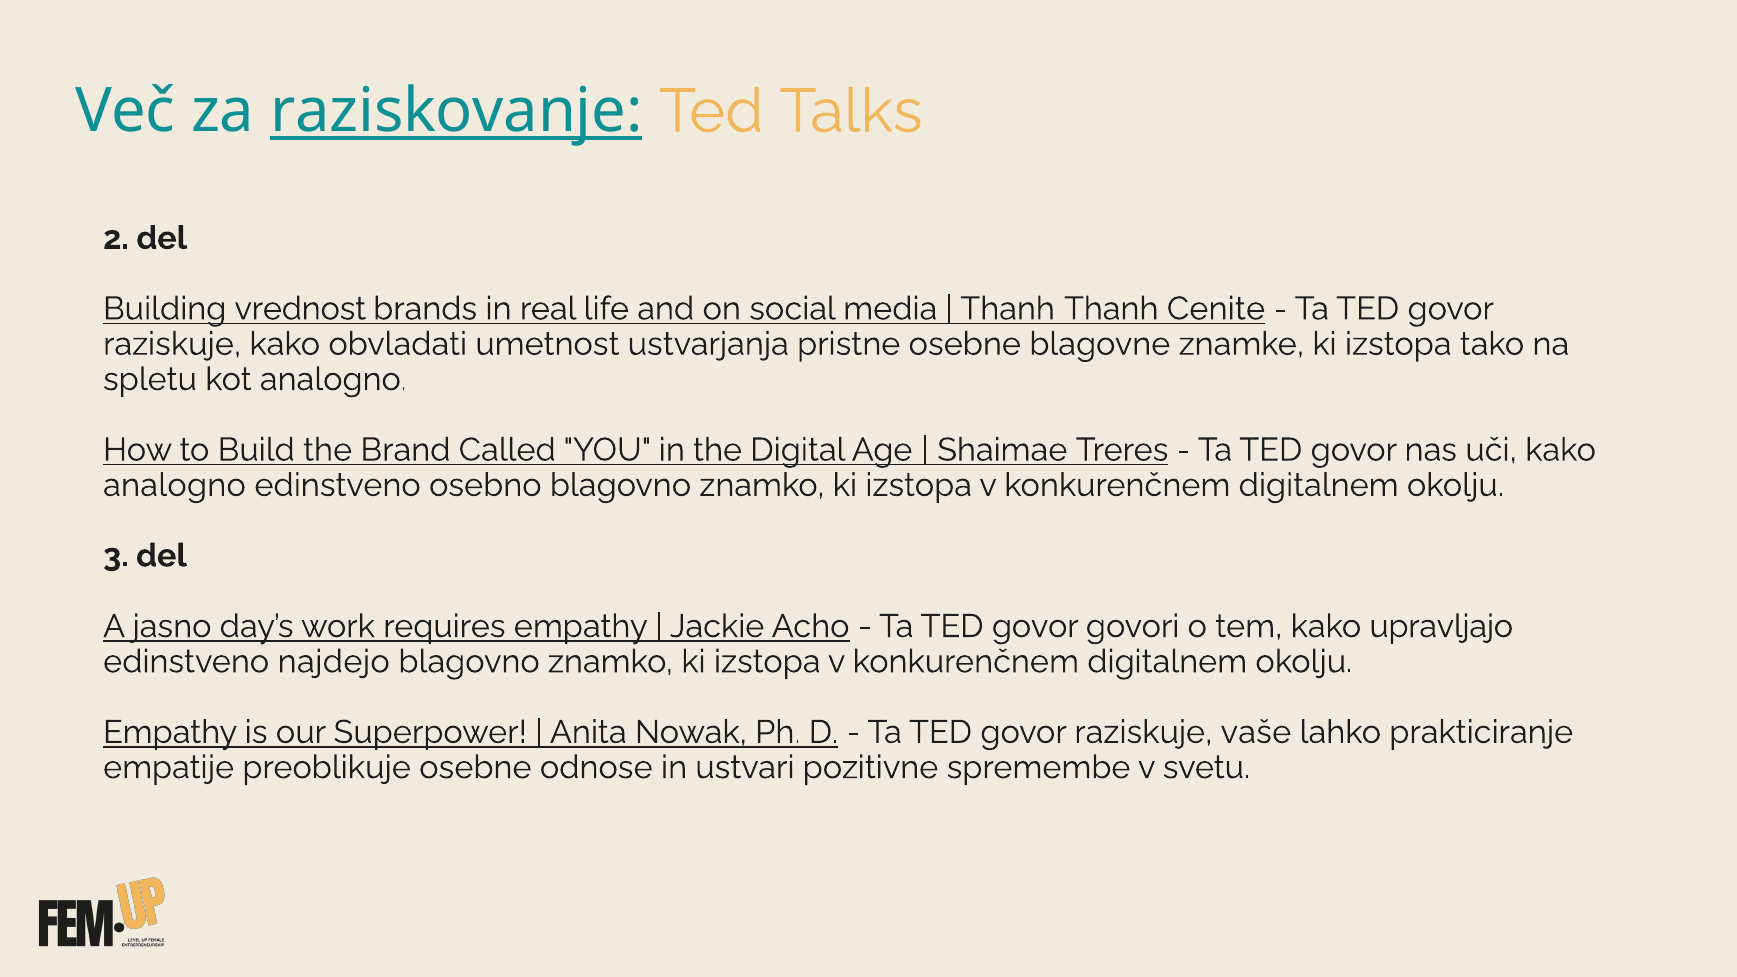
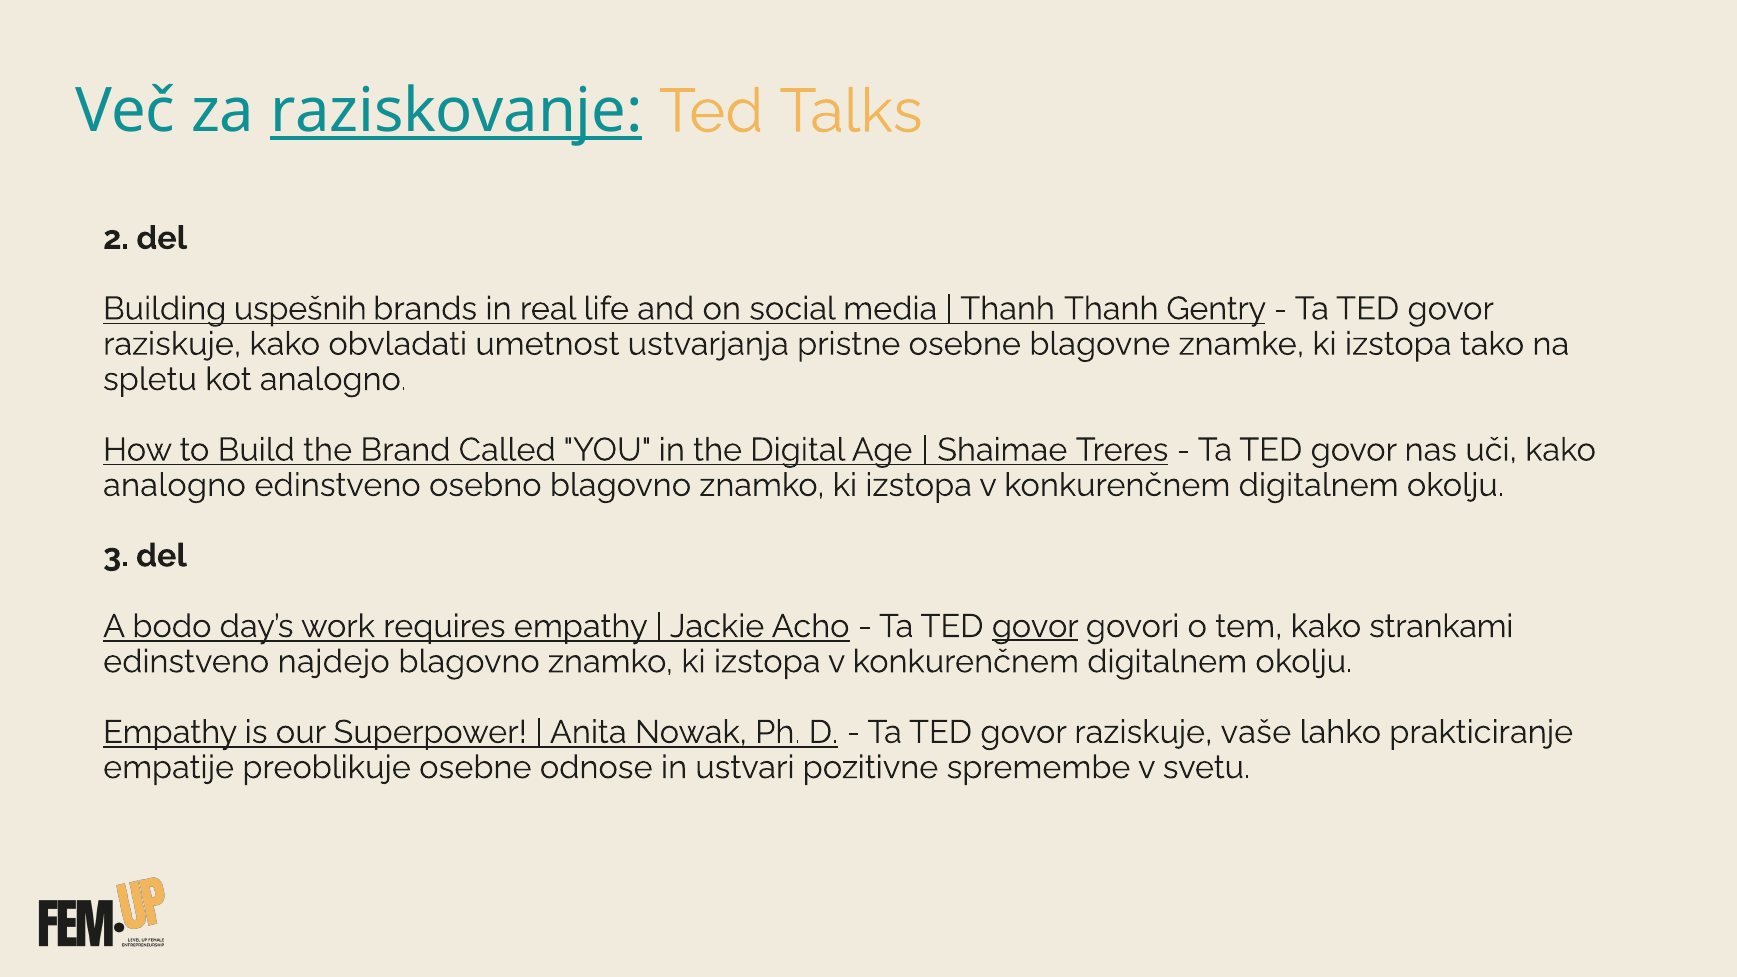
vrednost: vrednost -> uspešnih (300, 309)
Cenite: Cenite -> Gentry (1216, 309)
jasno: jasno -> bodo (172, 626)
govor underline: none -> present (1035, 626)
upravljajo: upravljajo -> strankami (1441, 626)
